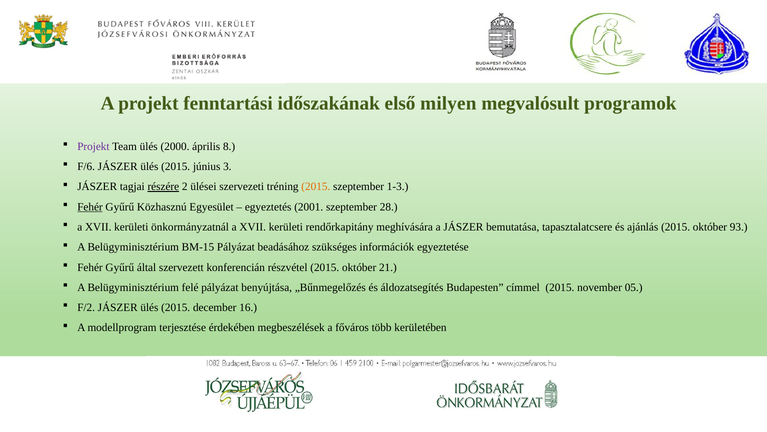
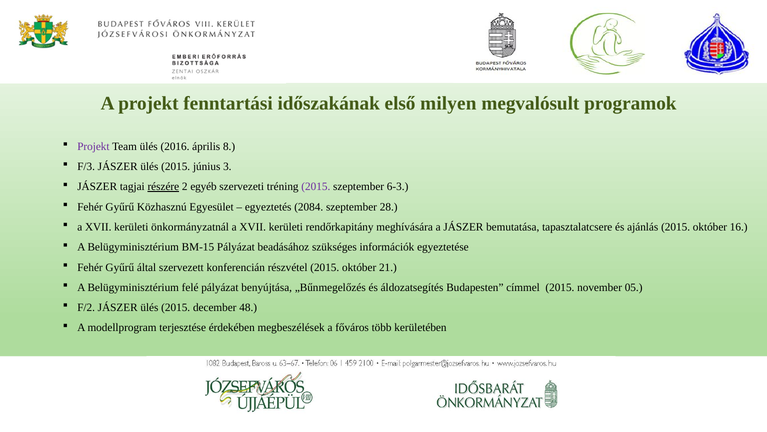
2000: 2000 -> 2016 (175, 146)
F/6: F/6 -> F/3 (86, 166)
ülései: ülései -> egyéb (204, 186)
2015 colour: orange -> purple (316, 186)
1-3: 1-3 -> 6-3 (398, 186)
Fehér underline: present -> none (90, 207)
2001: 2001 -> 2084 (309, 207)
93: 93 -> 16 (739, 227)
16: 16 -> 48 (248, 307)
